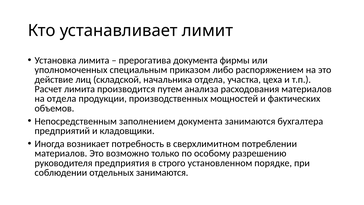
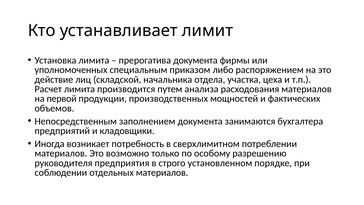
на отдела: отдела -> первой (62, 99)
отдельных занимаются: занимаются -> материалов (162, 172)
